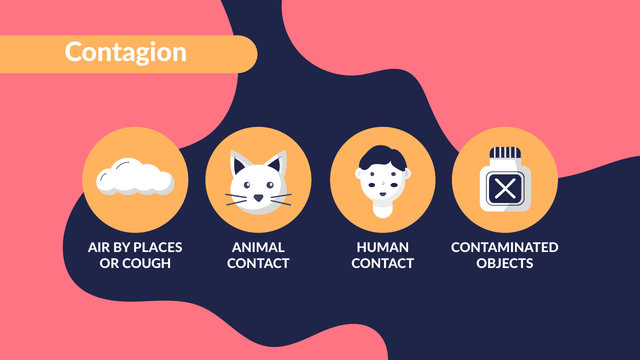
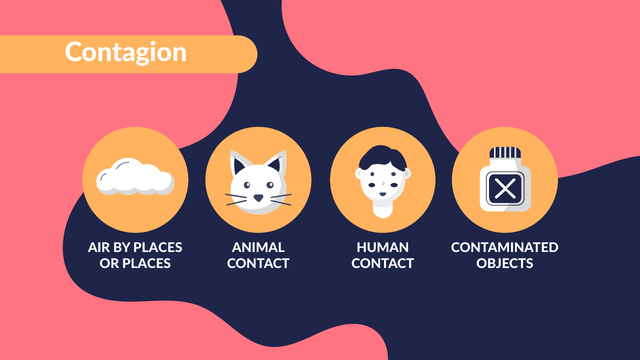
OR COUGH: COUGH -> PLACES (147, 264)
